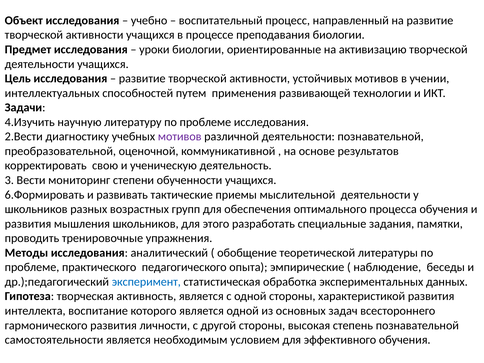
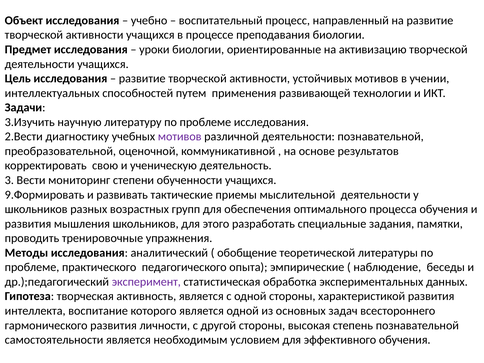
4.Изучить: 4.Изучить -> 3.Изучить (30, 122)
6.Формировать: 6.Формировать -> 9.Формировать (45, 195)
эксперимент colour: blue -> purple (146, 282)
